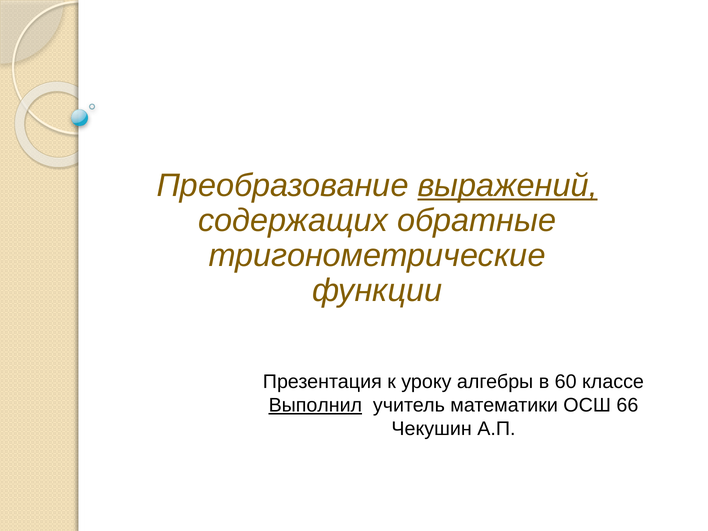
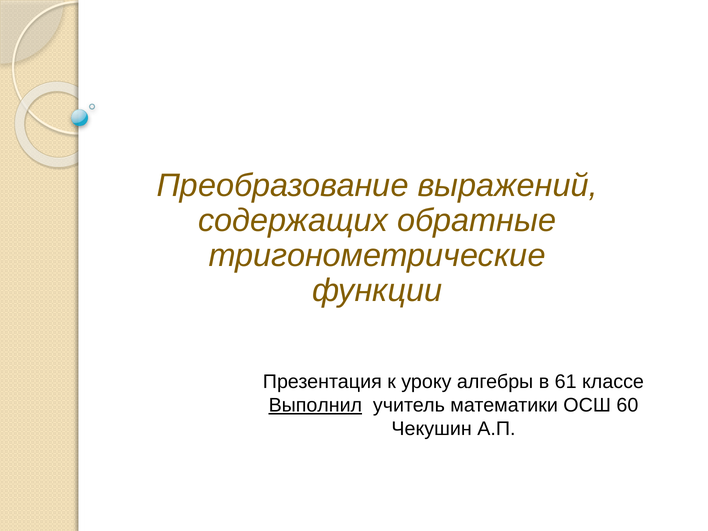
выражений underline: present -> none (508, 186)
60: 60 -> 61 (566, 382)
66: 66 -> 60 (627, 405)
